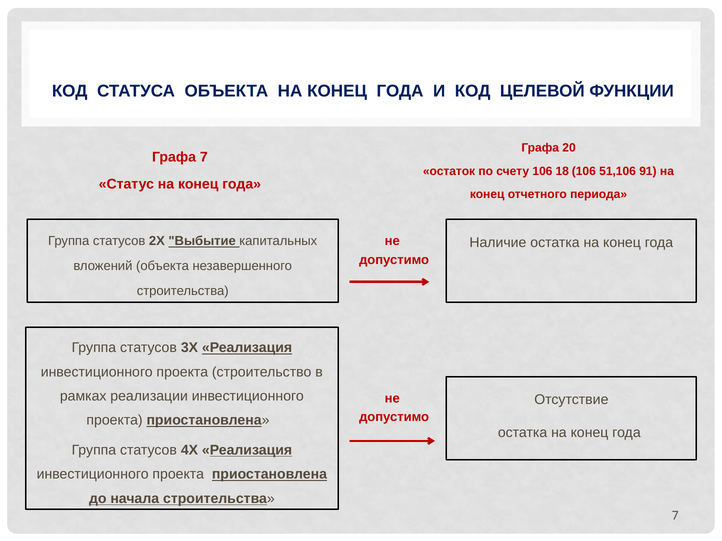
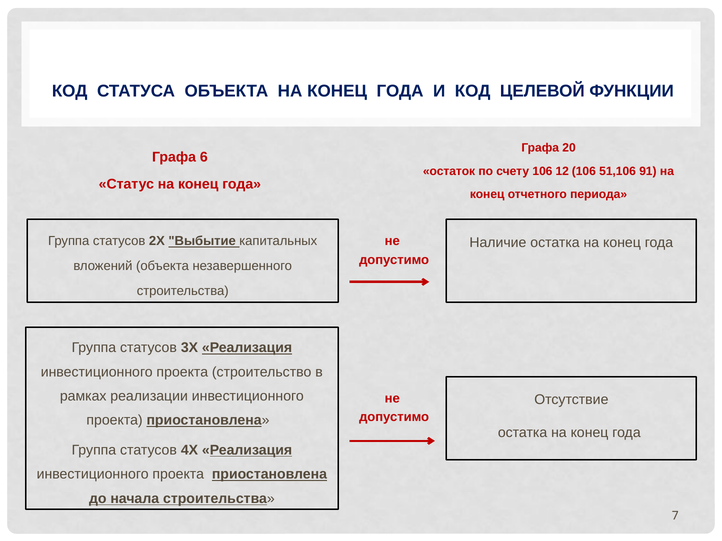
Графа 7: 7 -> 6 (204, 157)
18: 18 -> 12 (562, 171)
